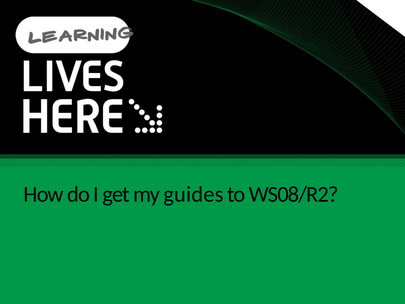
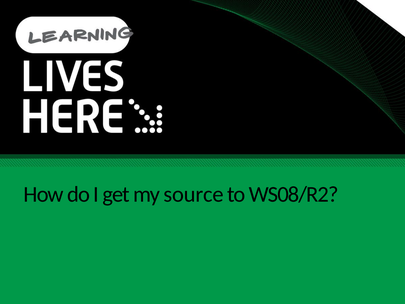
guides: guides -> source (194, 194)
